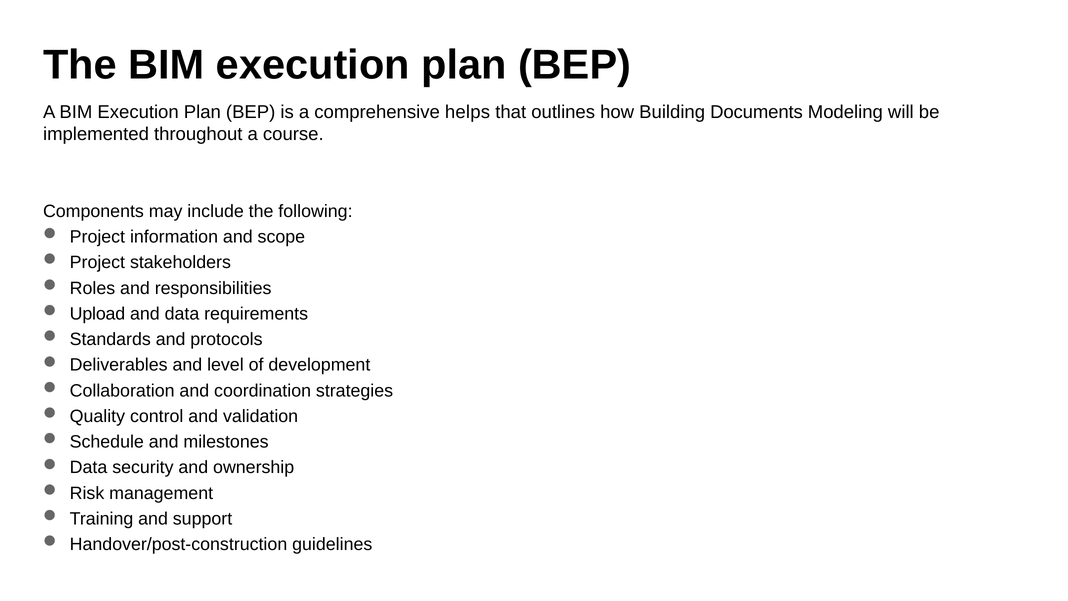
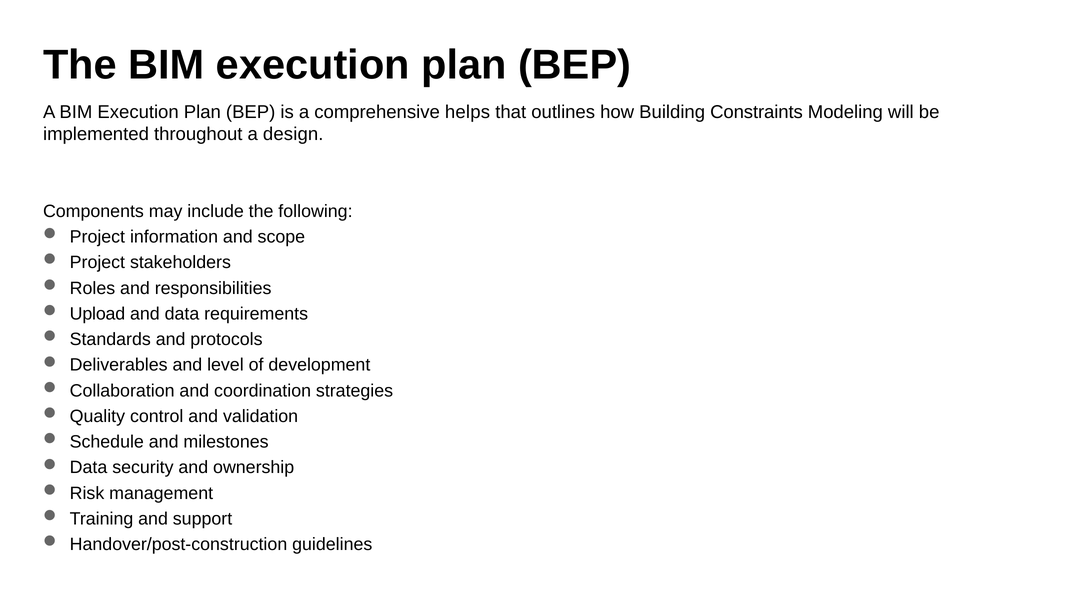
Documents: Documents -> Constraints (757, 112)
course: course -> design (293, 134)
